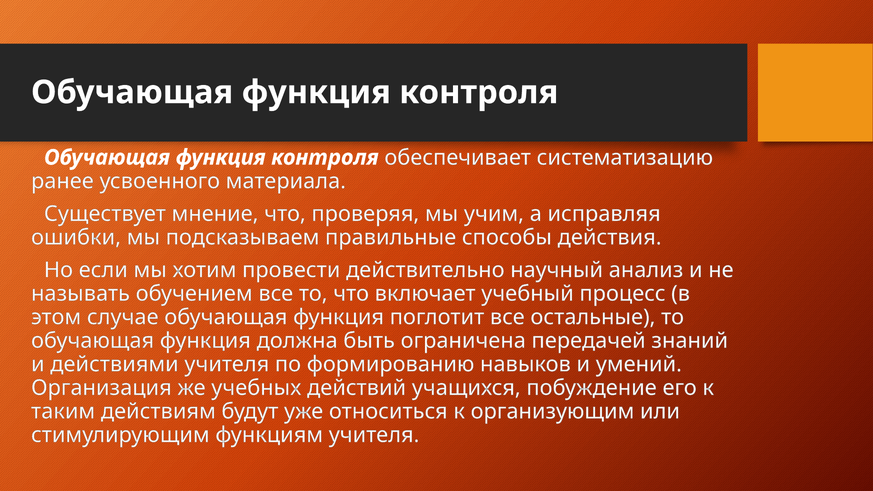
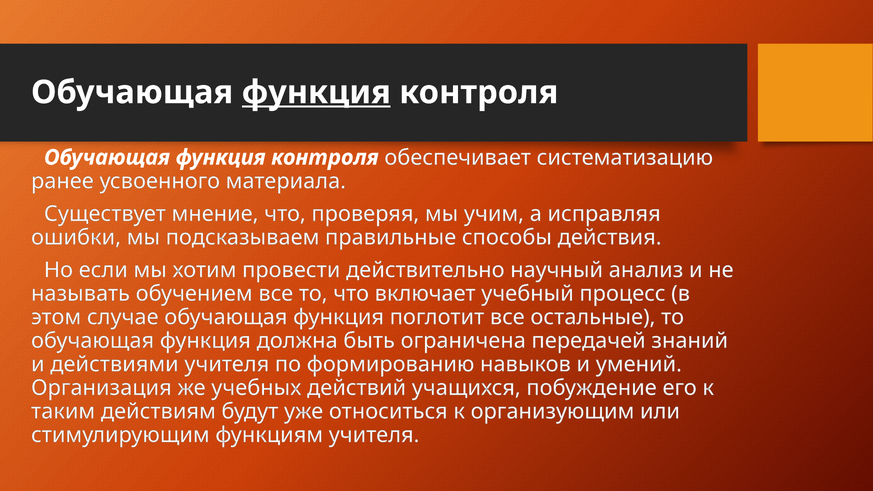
функция underline: none -> present (316, 92)
